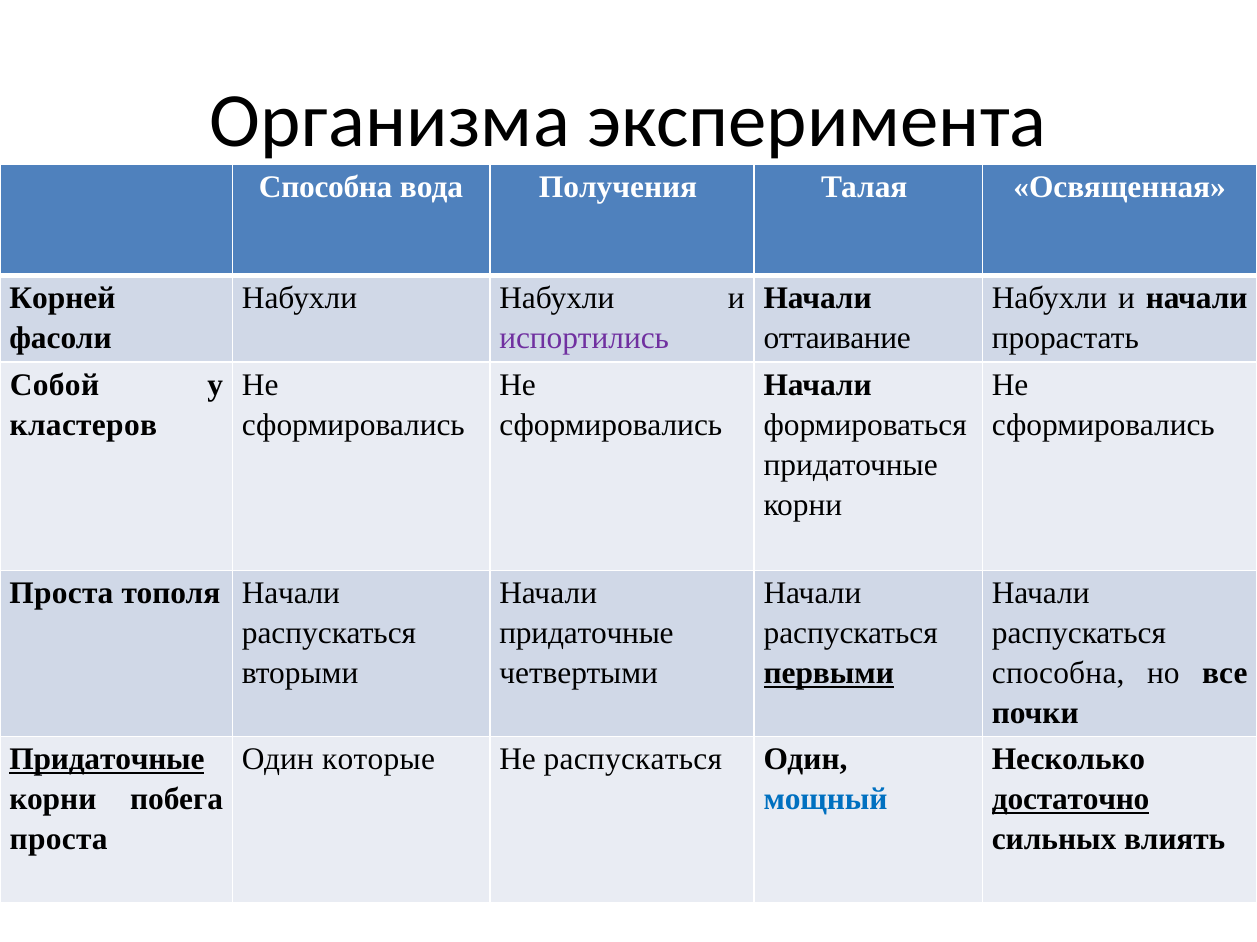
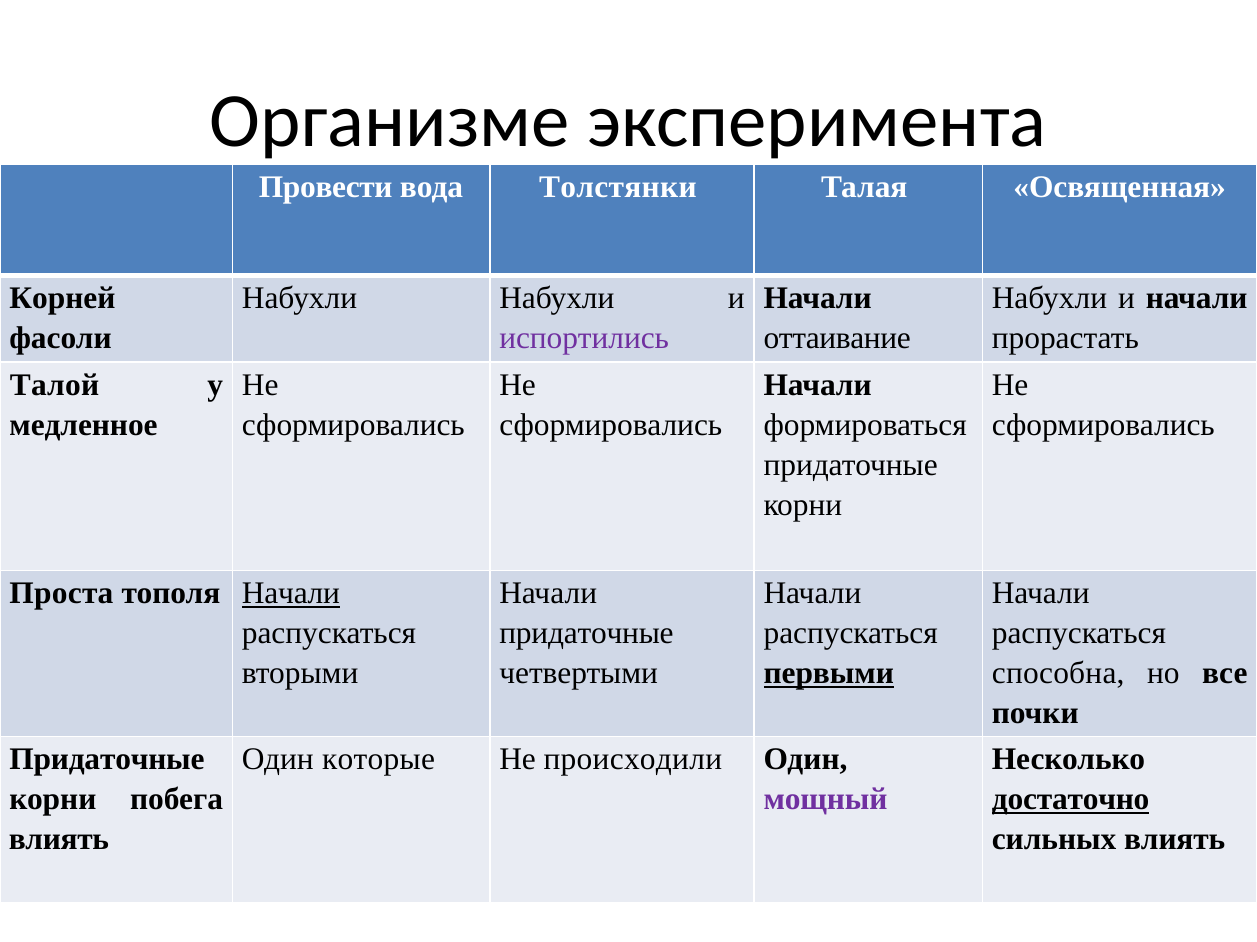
Организма: Организма -> Организме (390, 122)
Способна: Способна -> Провести (326, 187)
Получения: Получения -> Толстянки (618, 187)
Собой: Собой -> Талой (55, 385)
кластеров: кластеров -> медленное (83, 425)
Начали underline: none -> present (291, 594)
Придаточные underline: present -> none (107, 760)
Не распускаться: распускаться -> происходили (633, 760)
мощный colour: blue -> purple (826, 800)
проста: проста -> влиять (59, 840)
